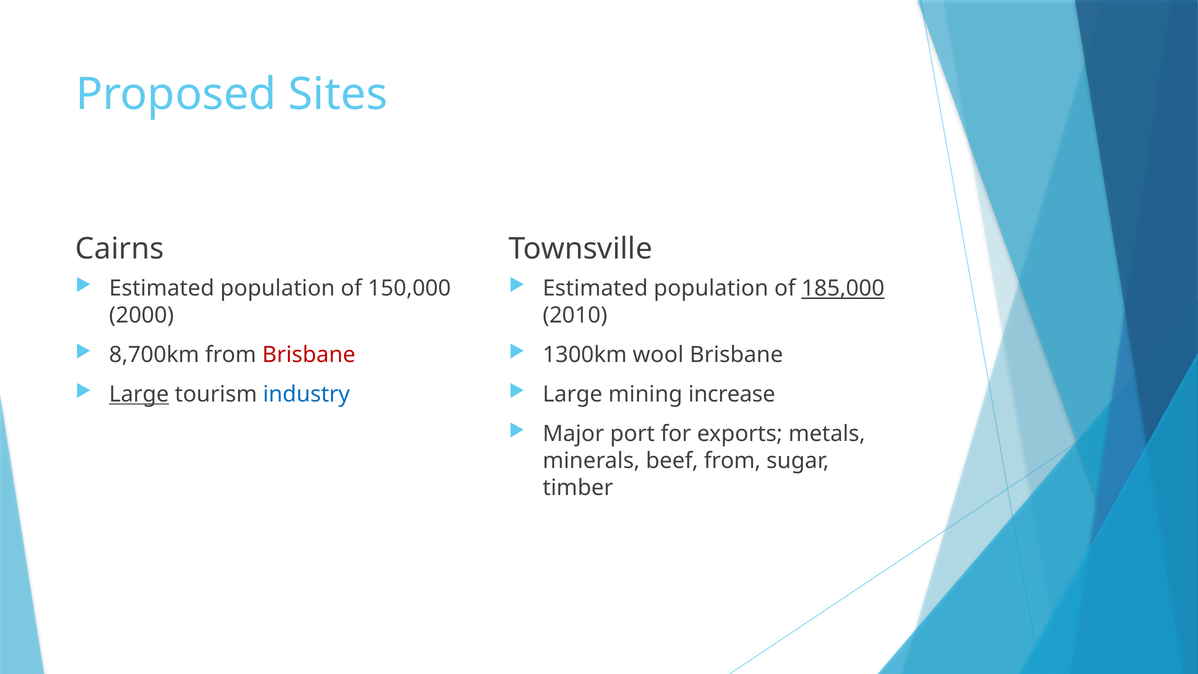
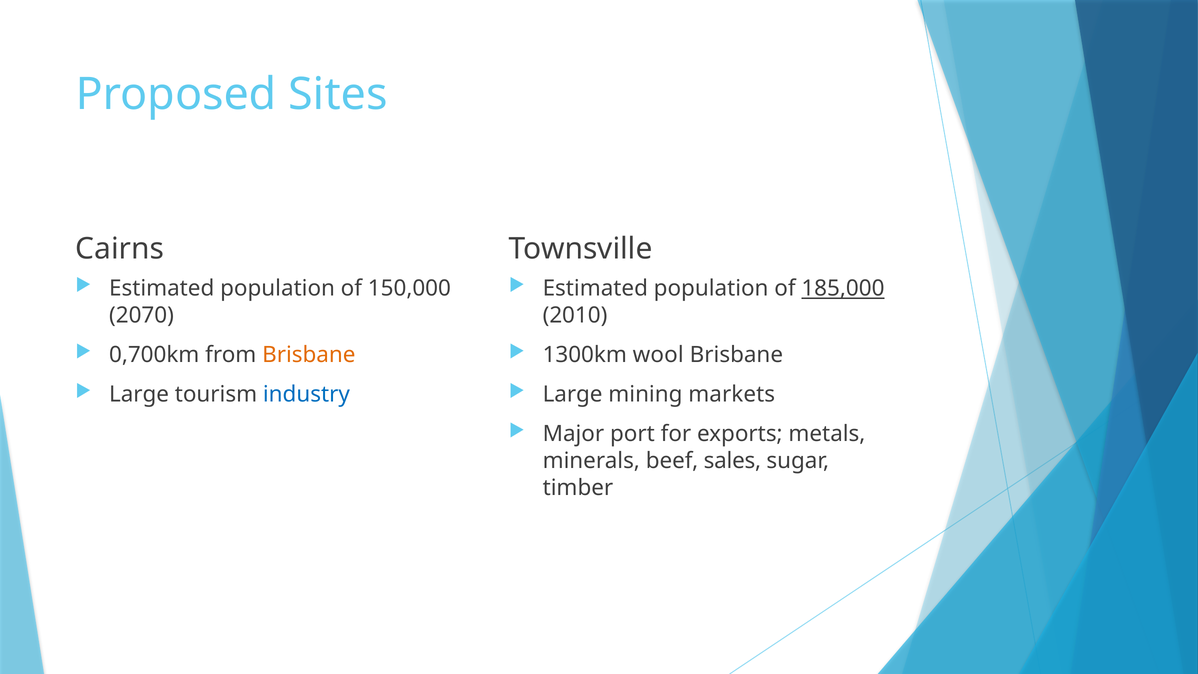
2000: 2000 -> 2070 (141, 315)
8,700km: 8,700km -> 0,700km (154, 355)
Brisbane colour: red -> orange (309, 355)
Large underline: present -> none (139, 394)
increase: increase -> markets (732, 394)
beef from: from -> sales (732, 461)
